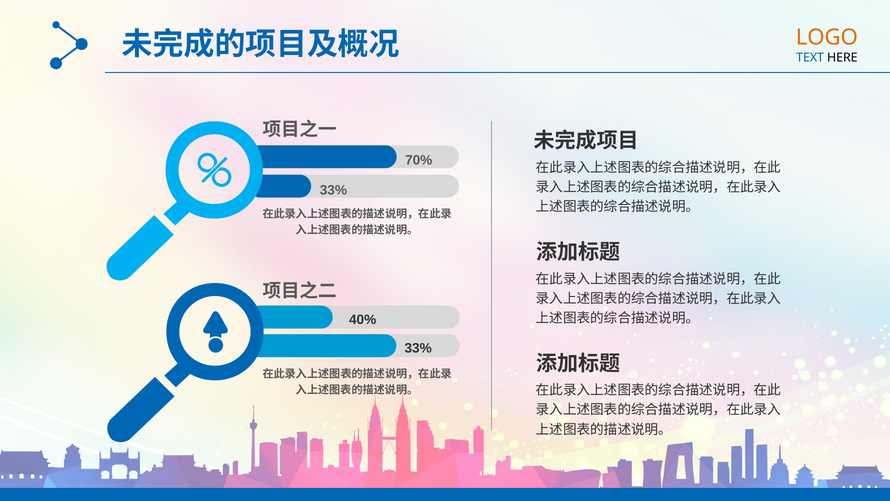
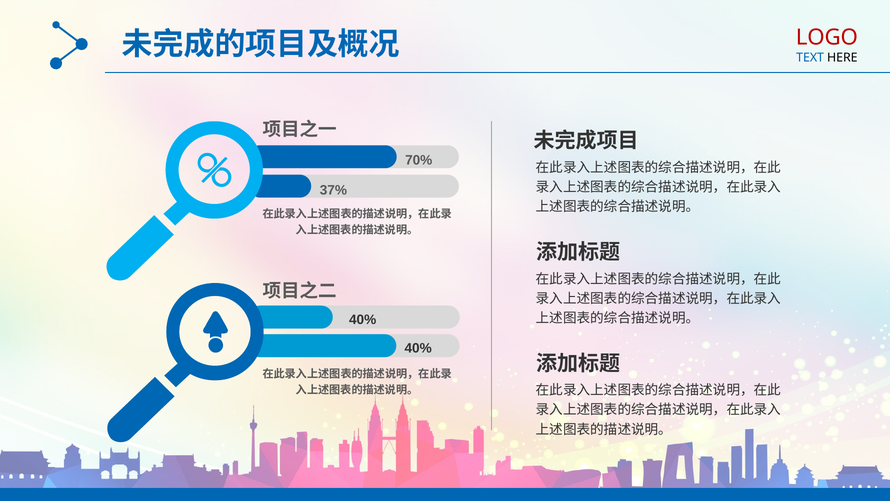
LOGO colour: orange -> red (827, 37)
33%: 33% -> 37% (333, 190)
33%: 33% -> 40% (418, 348)
